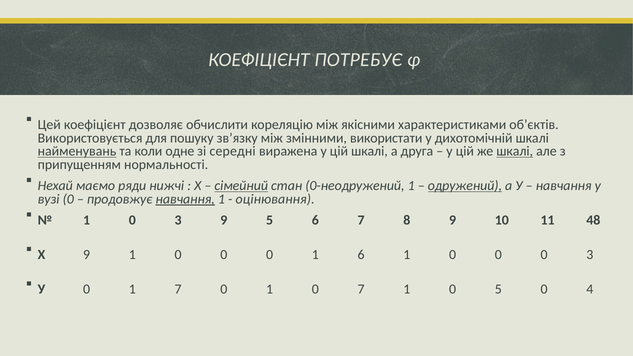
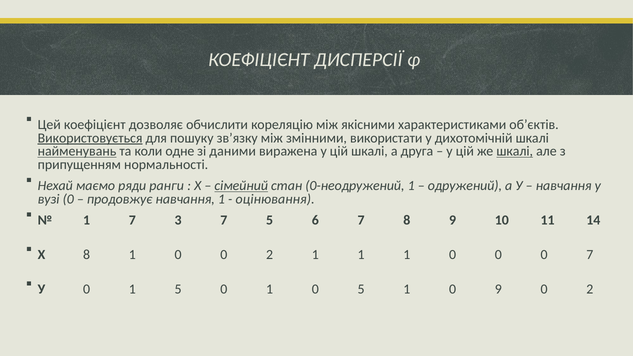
ПОТРЕБУЄ: ПОТРЕБУЄ -> ДИСПЕРСІЇ (358, 60)
Використовується underline: none -> present (90, 138)
середні: середні -> даними (233, 151)
нижчі: нижчі -> ранги (167, 186)
одружений underline: present -> none (465, 186)
навчання underline: present -> none (185, 199)
0: 0 -> 7 (132, 220)
3 9: 9 -> 7 (224, 220)
48: 48 -> 14 (593, 220)
Х 9: 9 -> 8 (87, 255)
0: 0 -> 2 (270, 255)
6: 6 -> 1 (361, 255)
0 0 3: 3 -> 7 (590, 255)
1 7: 7 -> 5 (178, 289)
0 7: 7 -> 5 (361, 289)
0 5: 5 -> 9 (498, 289)
4: 4 -> 2 (590, 289)
